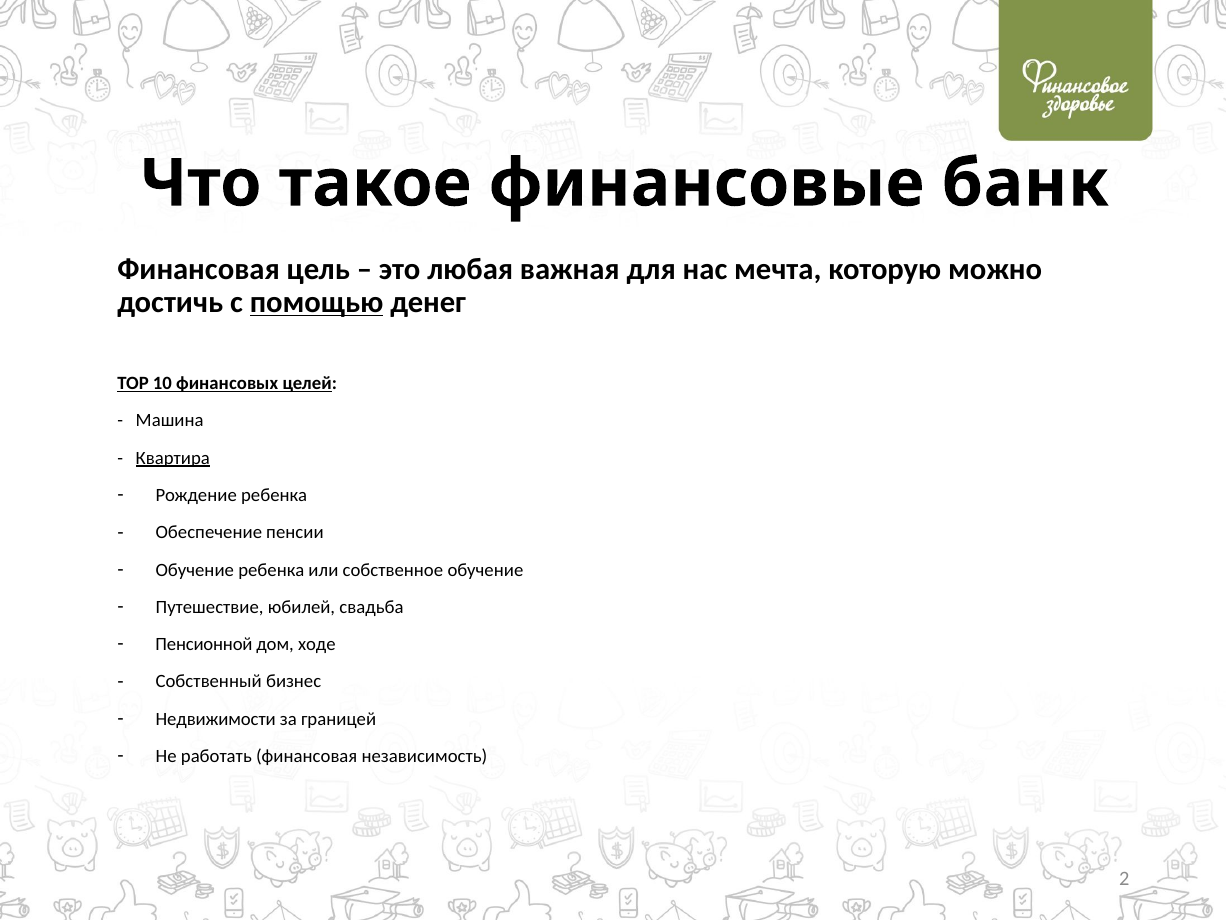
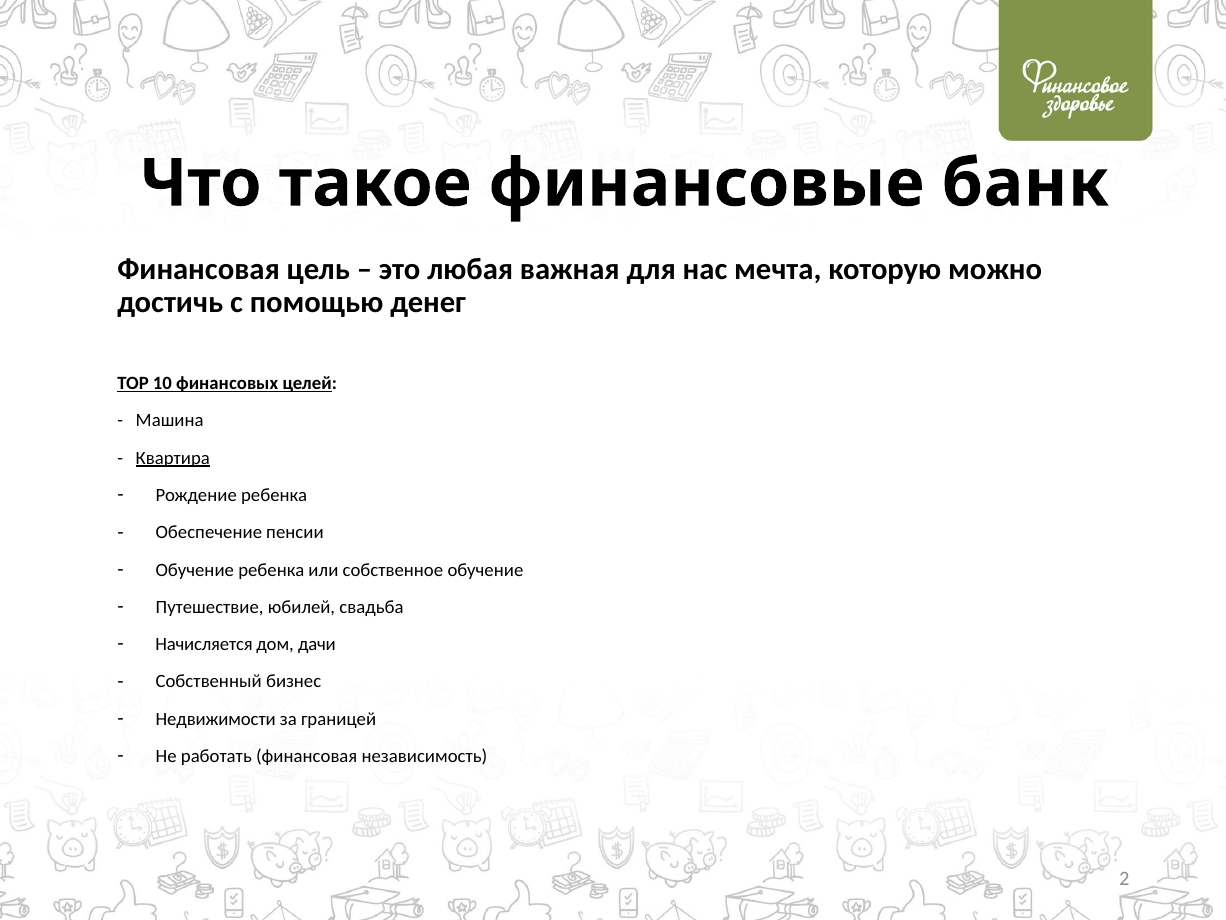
помощью underline: present -> none (317, 302)
Пенсионной: Пенсионной -> Начисляется (204, 644)
ходе: ходе -> дачи (317, 644)
